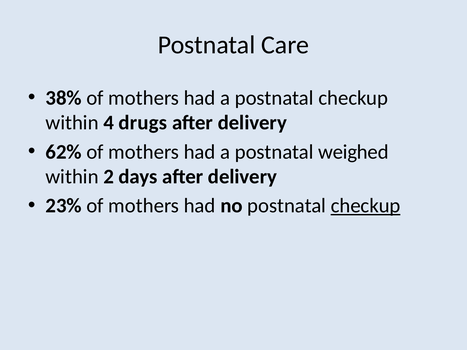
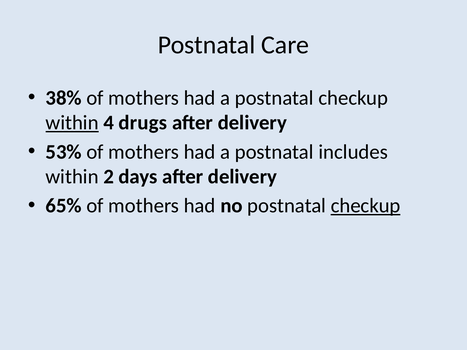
within underline: none -> present (72, 123)
62%: 62% -> 53% (64, 152)
weighed: weighed -> includes (353, 152)
23%: 23% -> 65% (64, 206)
